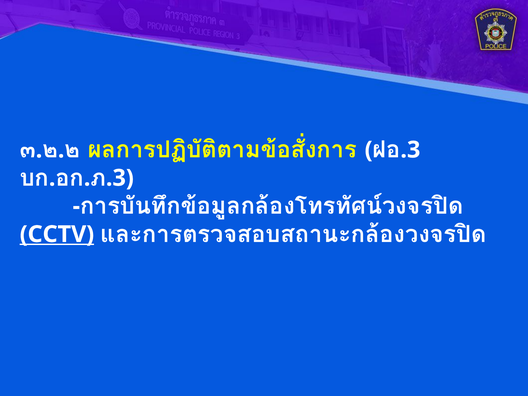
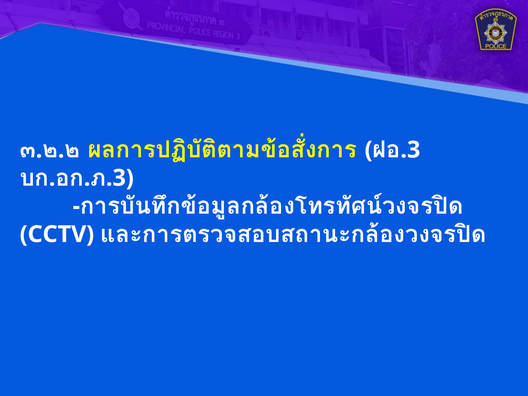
CCTV underline: present -> none (57, 234)
